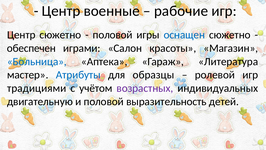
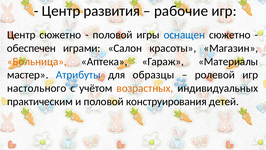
военные: военные -> развития (112, 11)
Больница colour: blue -> orange (37, 61)
Литература: Литература -> Материалы (228, 61)
традициями: традициями -> настольного (37, 88)
возрастных colour: purple -> orange (145, 88)
двигательную: двигательную -> практическим (40, 101)
выразительность: выразительность -> конструирования (166, 101)
